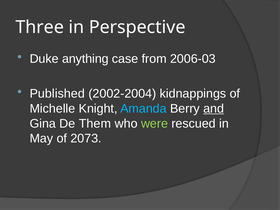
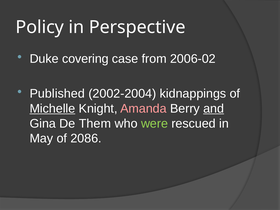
Three: Three -> Policy (40, 27)
anything: anything -> covering (85, 59)
2006-03: 2006-03 -> 2006-02 (193, 59)
Michelle underline: none -> present (52, 109)
Amanda colour: light blue -> pink (143, 109)
2073: 2073 -> 2086 (86, 138)
